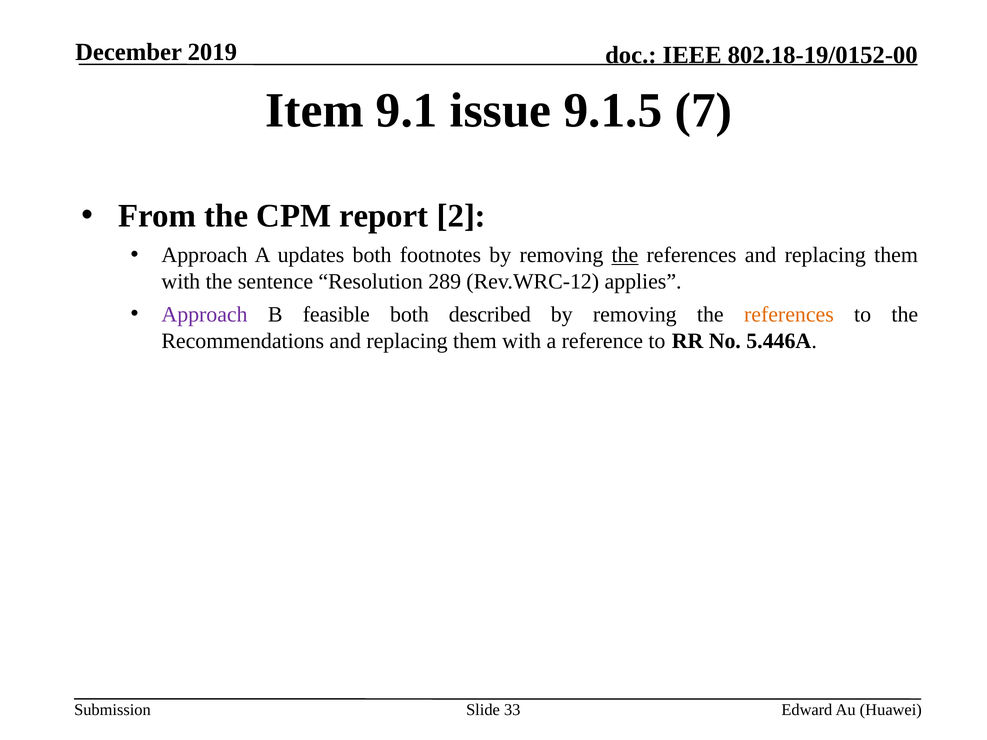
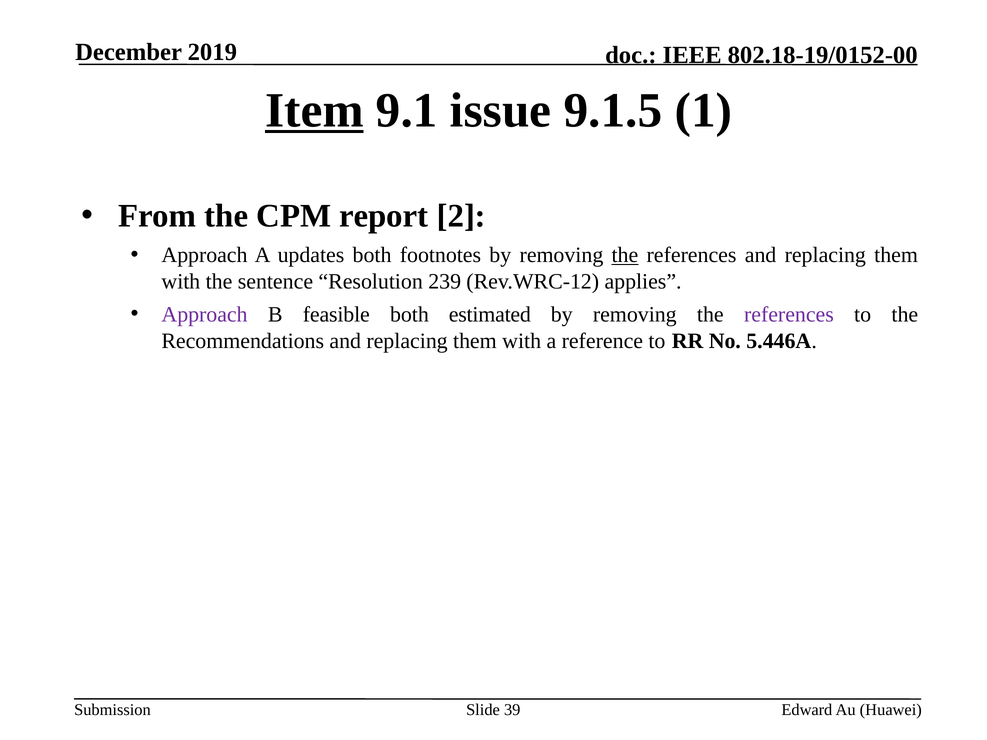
Item underline: none -> present (314, 110)
7: 7 -> 1 (704, 110)
289: 289 -> 239 (445, 281)
described: described -> estimated (490, 315)
references colour: orange -> purple (789, 315)
33: 33 -> 39 (512, 710)
